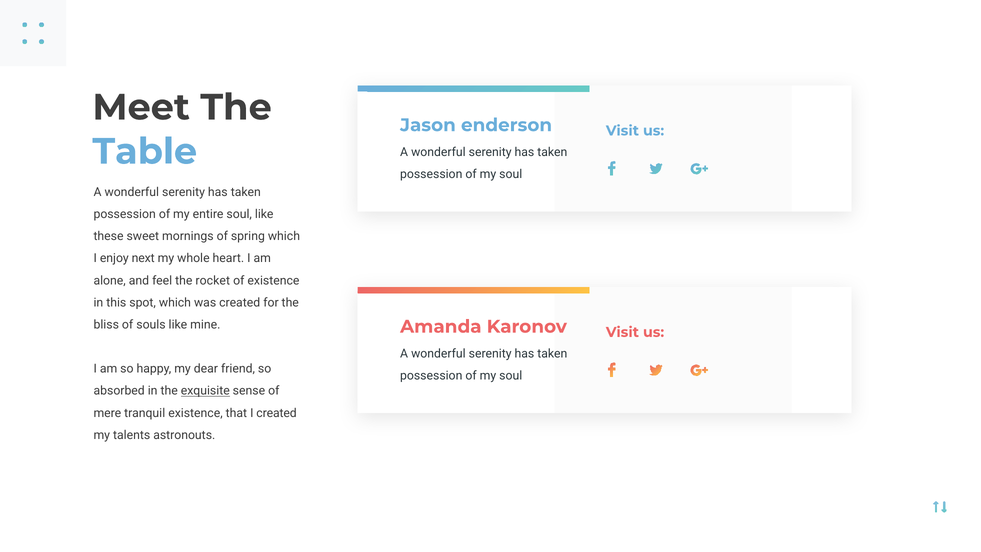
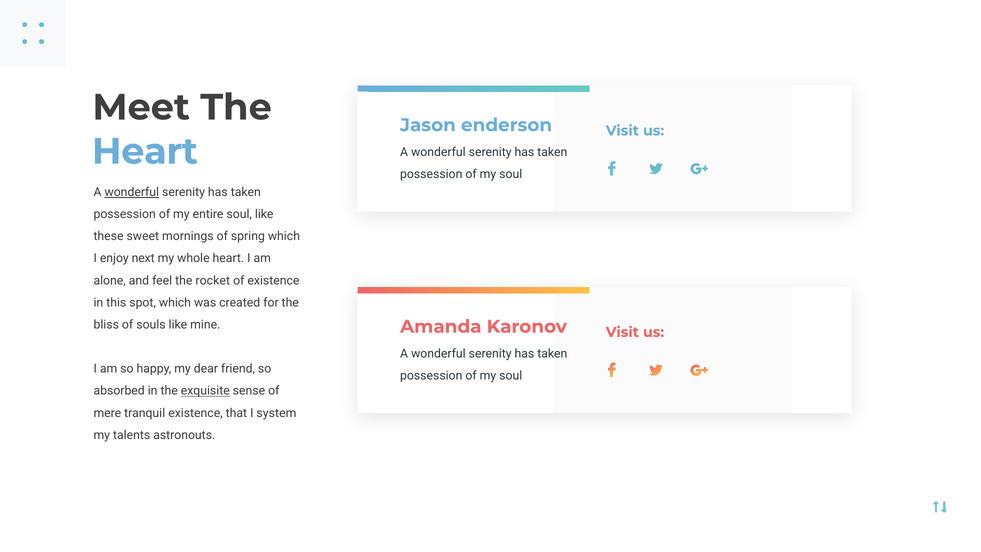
Table: Table -> Heart (145, 152)
wonderful underline: none -> present (132, 192)
I created: created -> system (276, 413)
